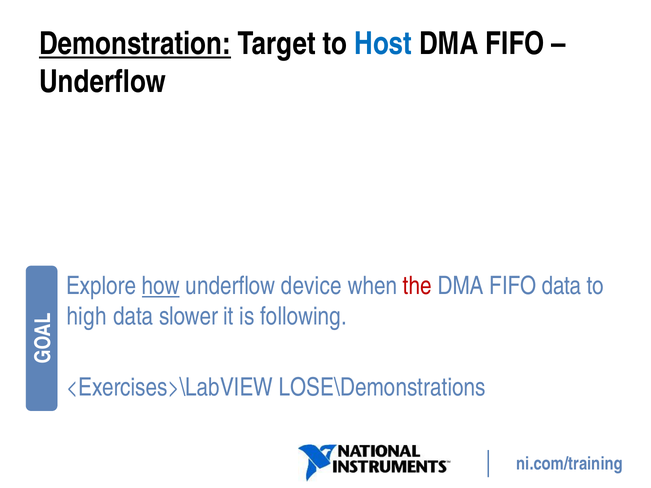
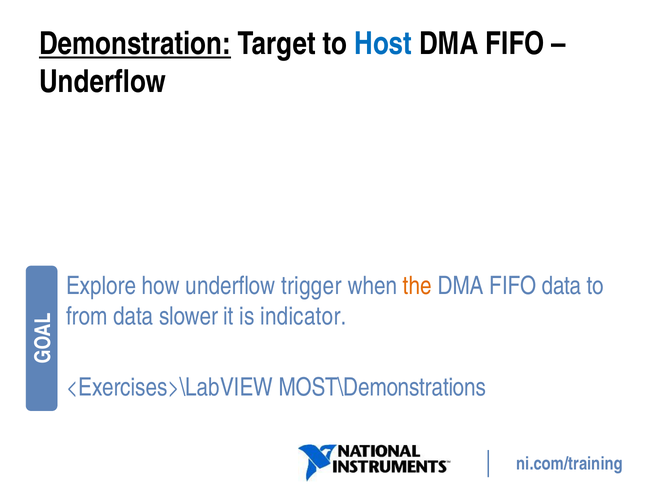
how underline: present -> none (161, 286)
device: device -> trigger (311, 286)
the colour: red -> orange (417, 286)
high: high -> from (87, 316)
following: following -> indicator (303, 316)
LOSE\Demonstrations: LOSE\Demonstrations -> MOST\Demonstrations (382, 387)
